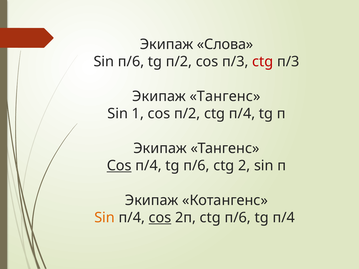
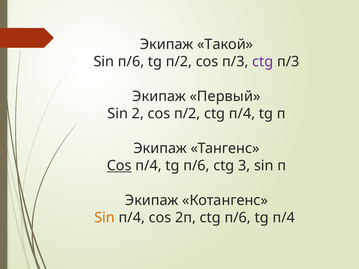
Слова: Слова -> Такой (225, 44)
ctg colour: red -> purple (263, 62)
Тангенс: Тангенс -> Первый (225, 96)
1: 1 -> 2 (138, 114)
2: 2 -> 3 (244, 166)
cos underline: present -> none (160, 218)
